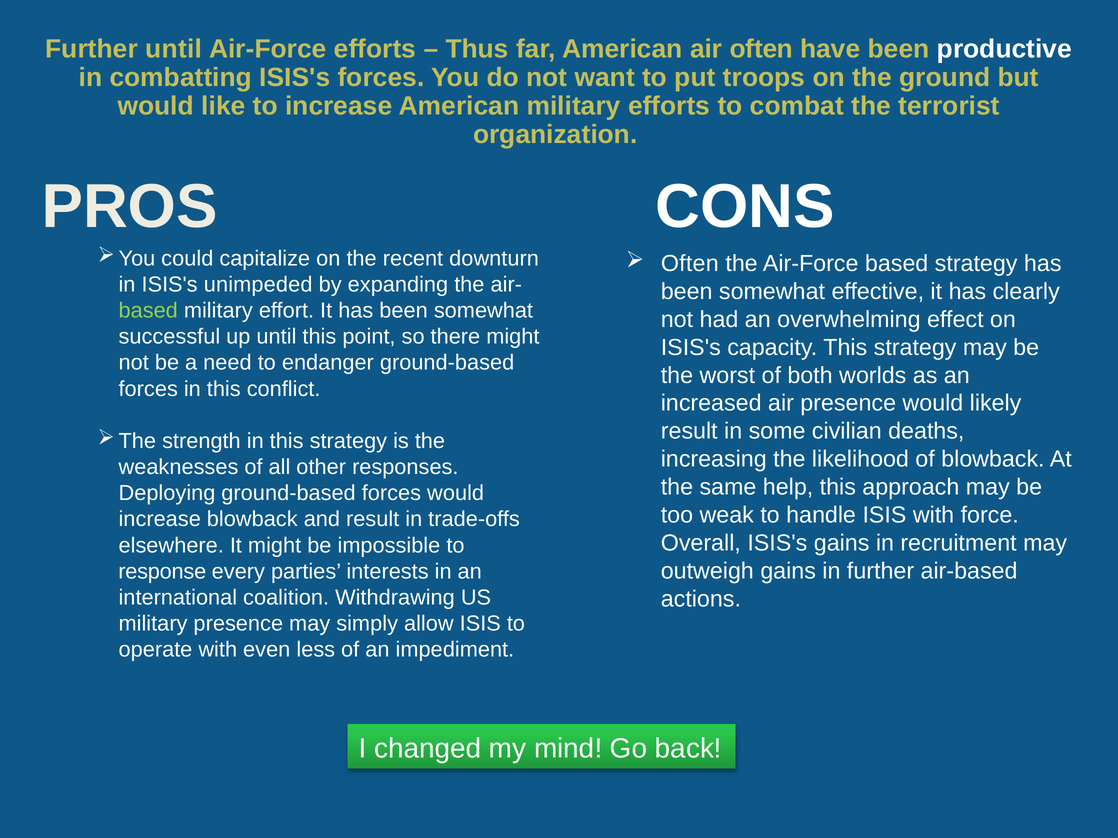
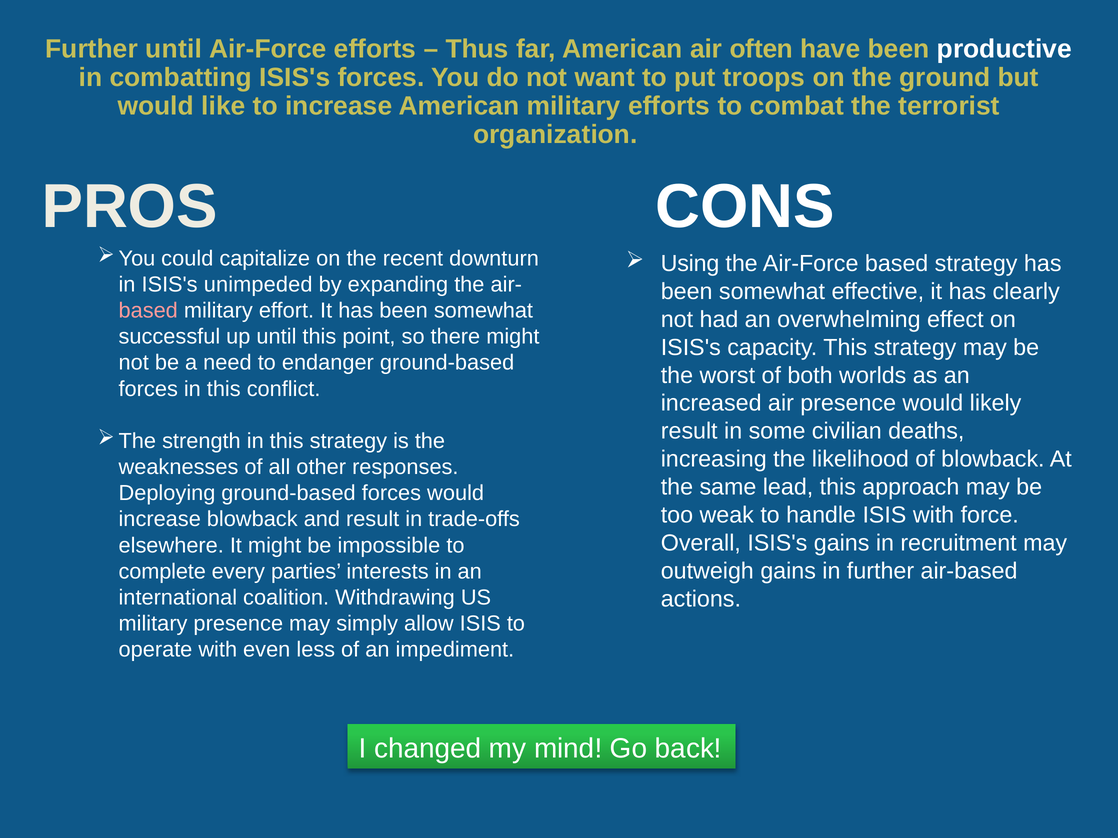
Often: Often -> Using (690, 264)
based colour: light green -> pink (148, 311)
help: help -> lead (788, 487)
response: response -> complete (162, 572)
